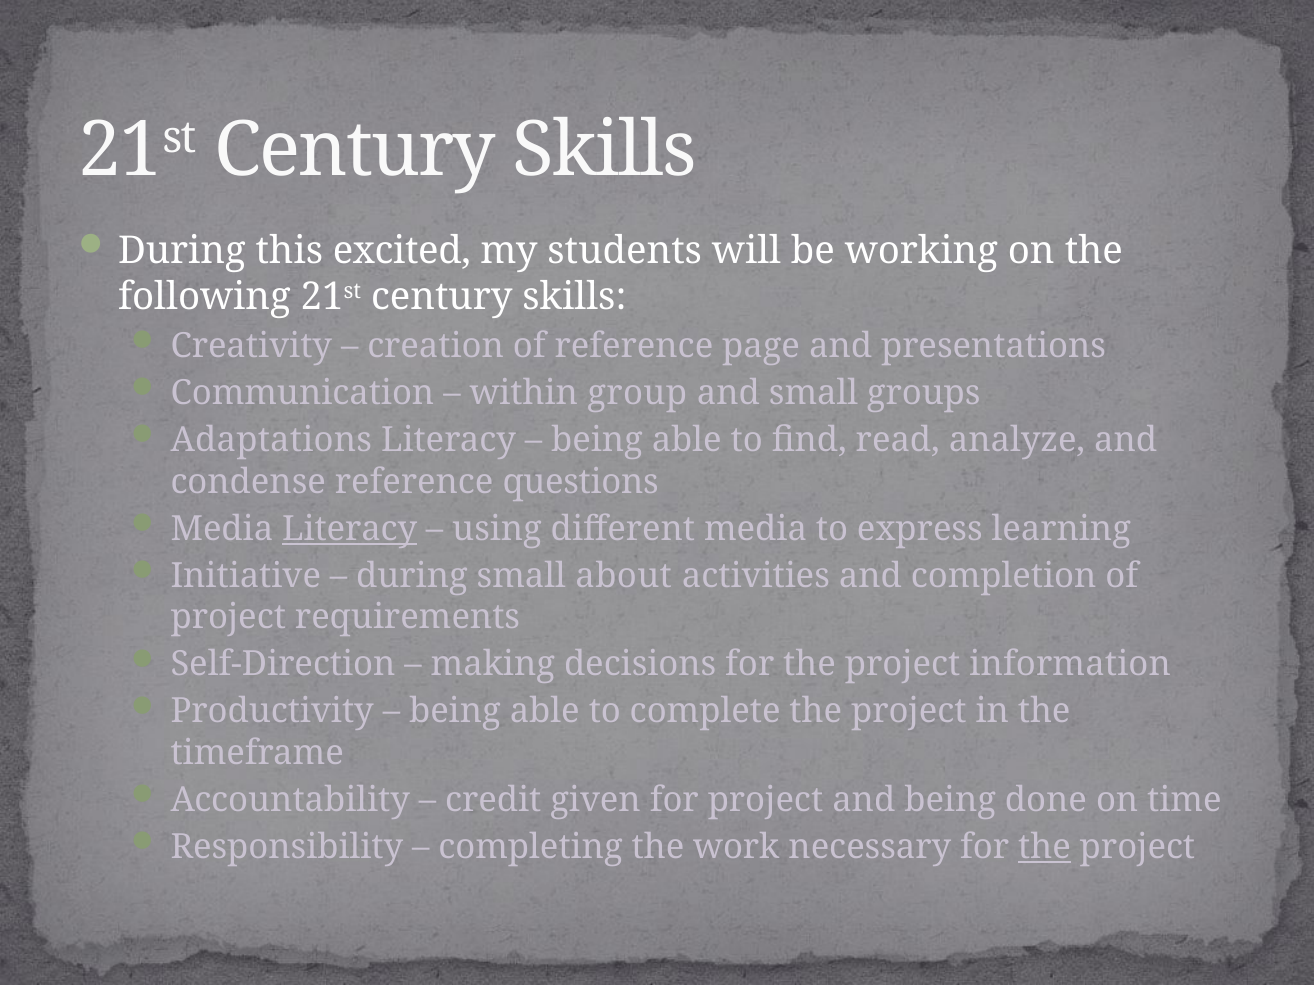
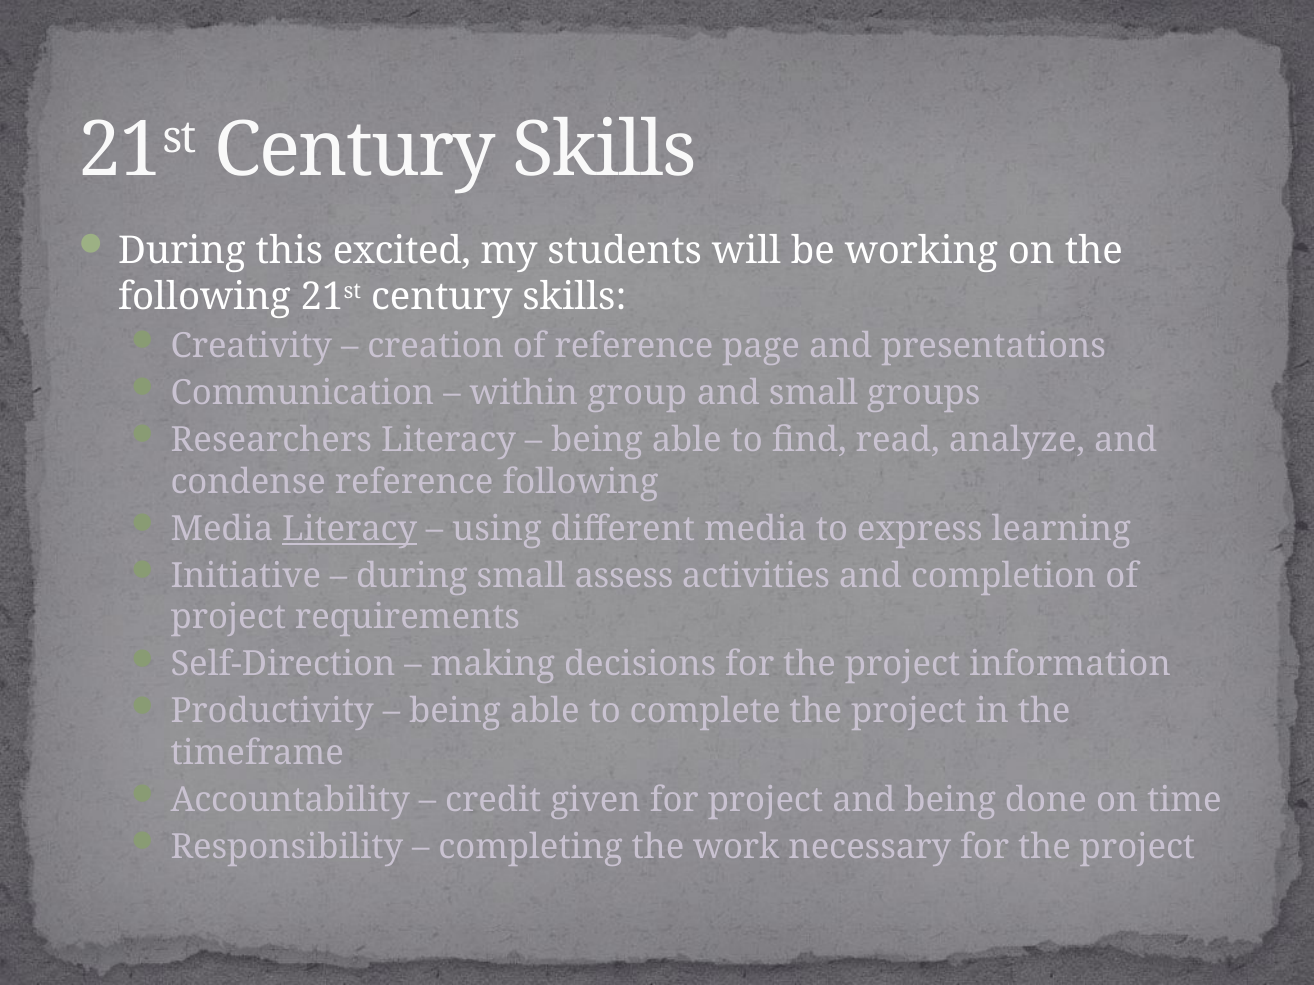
Adaptations: Adaptations -> Researchers (271, 440)
reference questions: questions -> following (580, 482)
about: about -> assess (624, 576)
the underline: present -> none (1045, 848)
